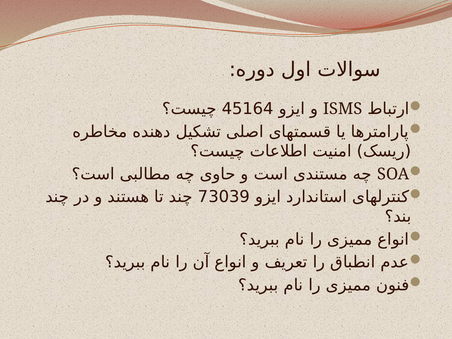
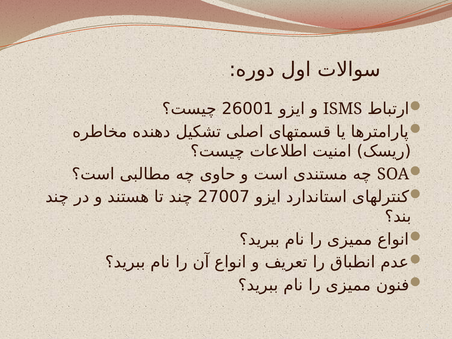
45164: 45164 -> 26001 (248, 109)
73039: 73039 -> 27007 (224, 197)
